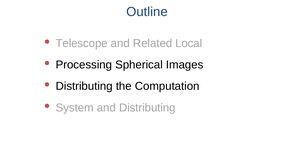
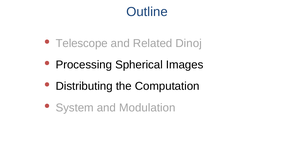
Local: Local -> Dinoj (189, 43)
and Distributing: Distributing -> Modulation (147, 108)
